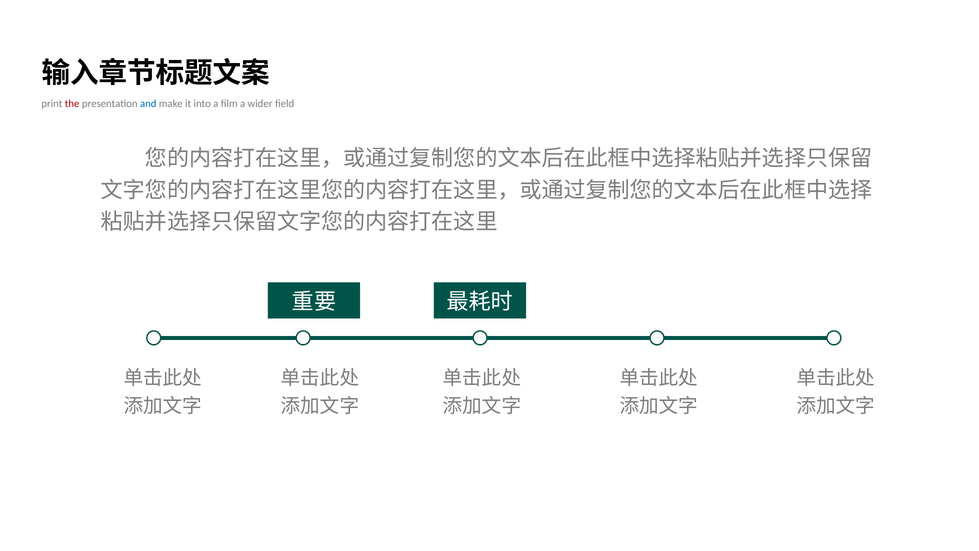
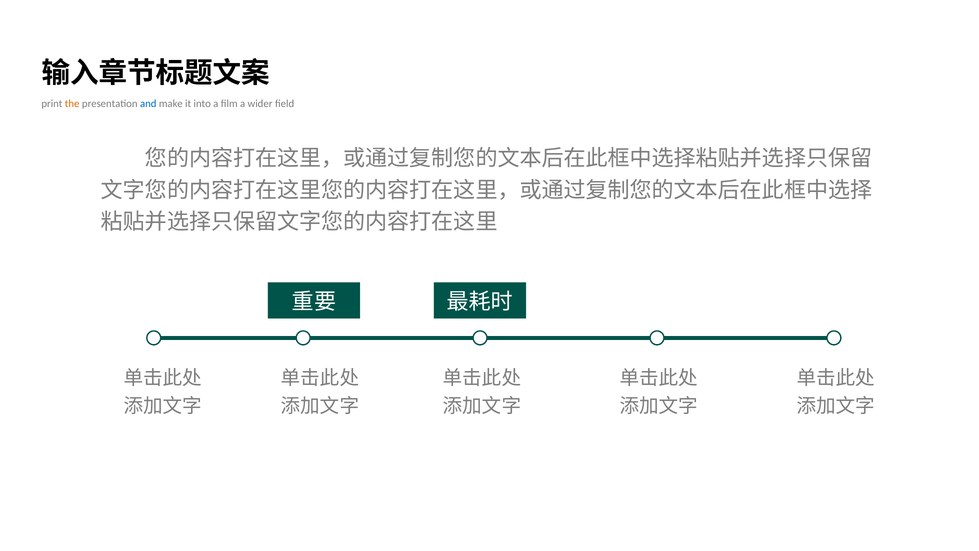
the colour: red -> orange (72, 104)
